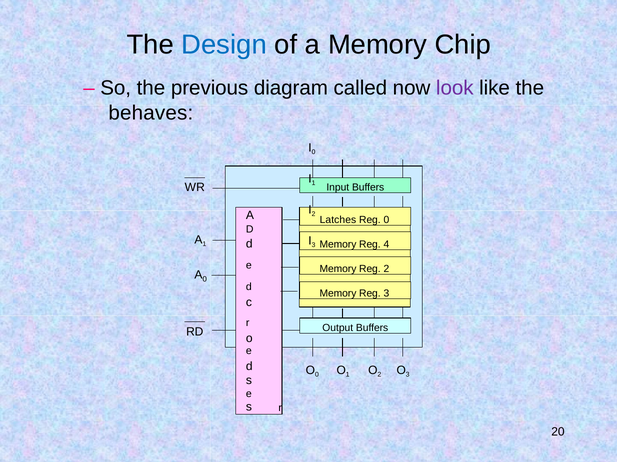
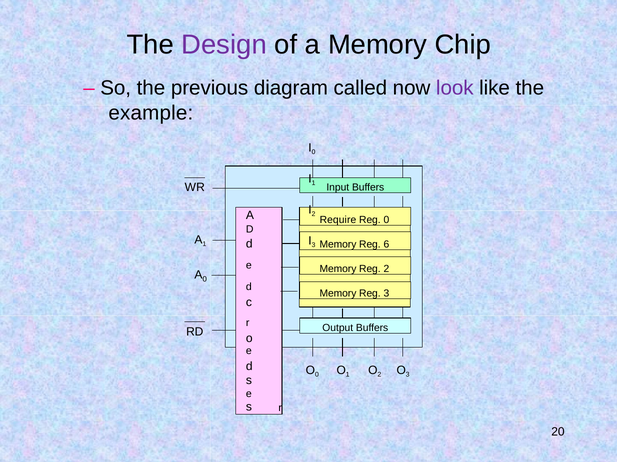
Design colour: blue -> purple (224, 45)
behaves: behaves -> example (151, 113)
Latches: Latches -> Require (338, 220)
4: 4 -> 6 (386, 245)
